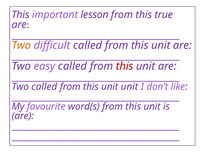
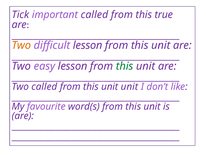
This: This -> Tick (20, 15)
important lesson: lesson -> called (94, 15)
difficult called: called -> lesson (88, 45)
easy called: called -> lesson (73, 66)
this colour: red -> green (125, 66)
